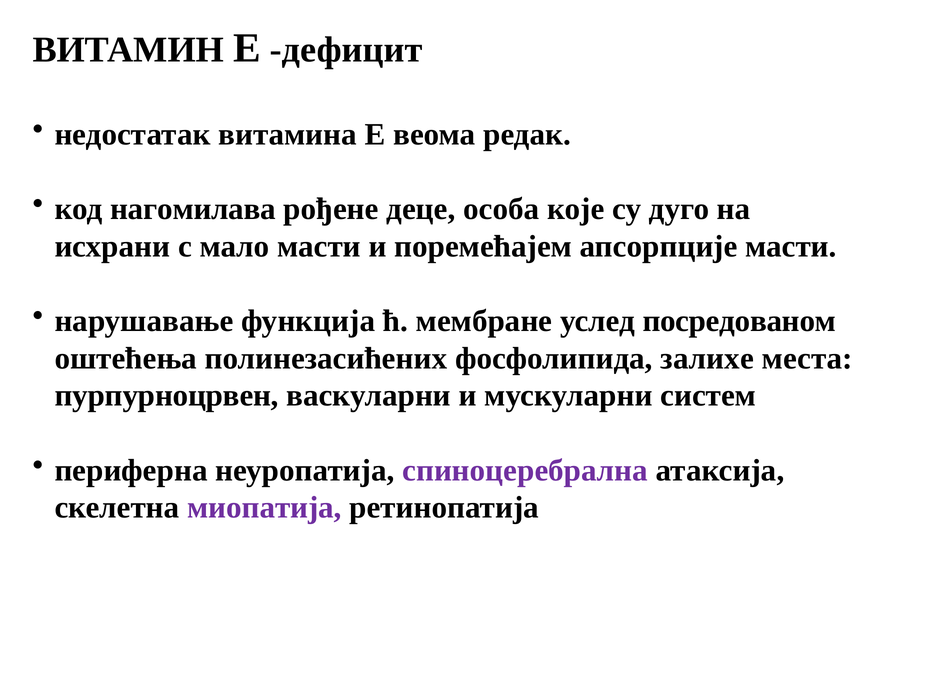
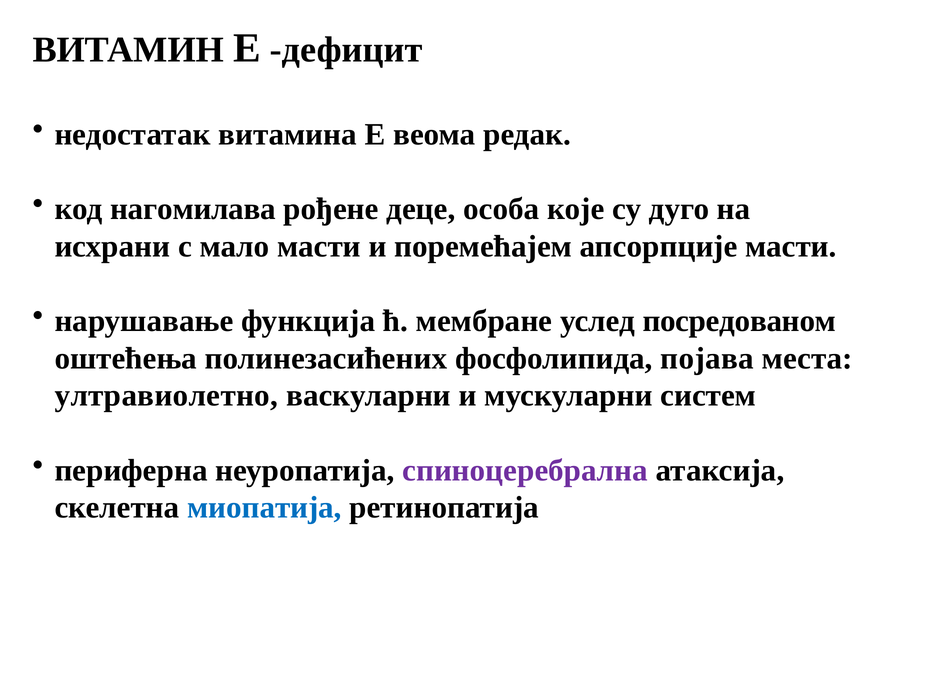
залихе: залихе -> појава (707, 359)
пурпурноцрвен: пурпурноцрвен -> ултравиолетно (166, 396)
миопатија colour: purple -> blue (264, 508)
